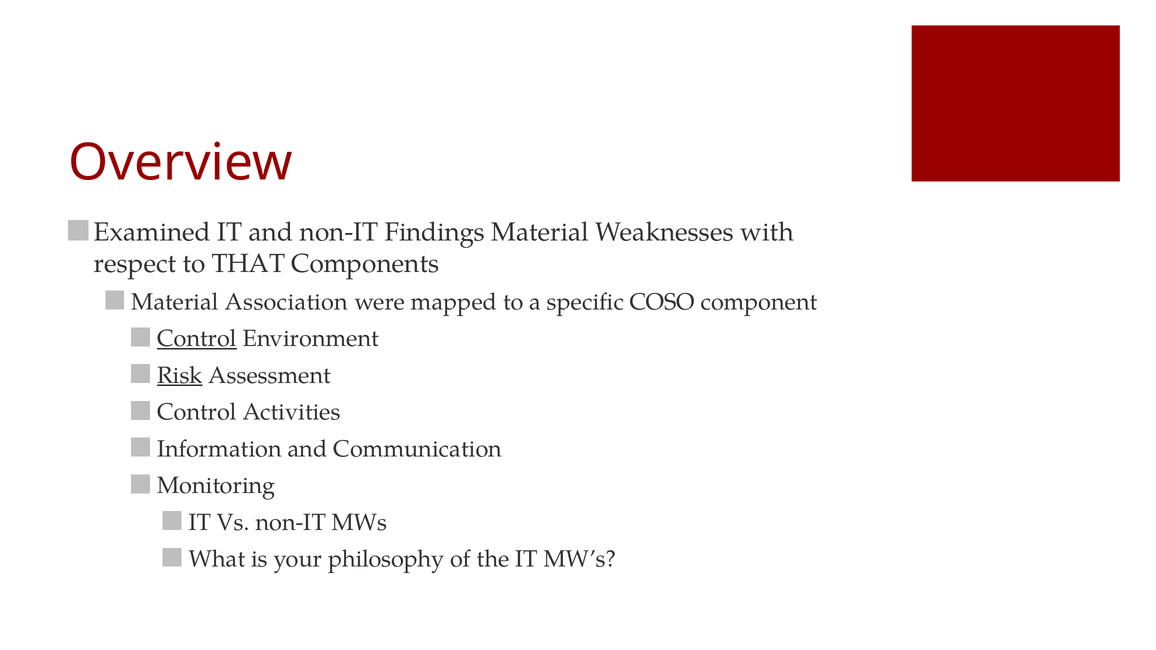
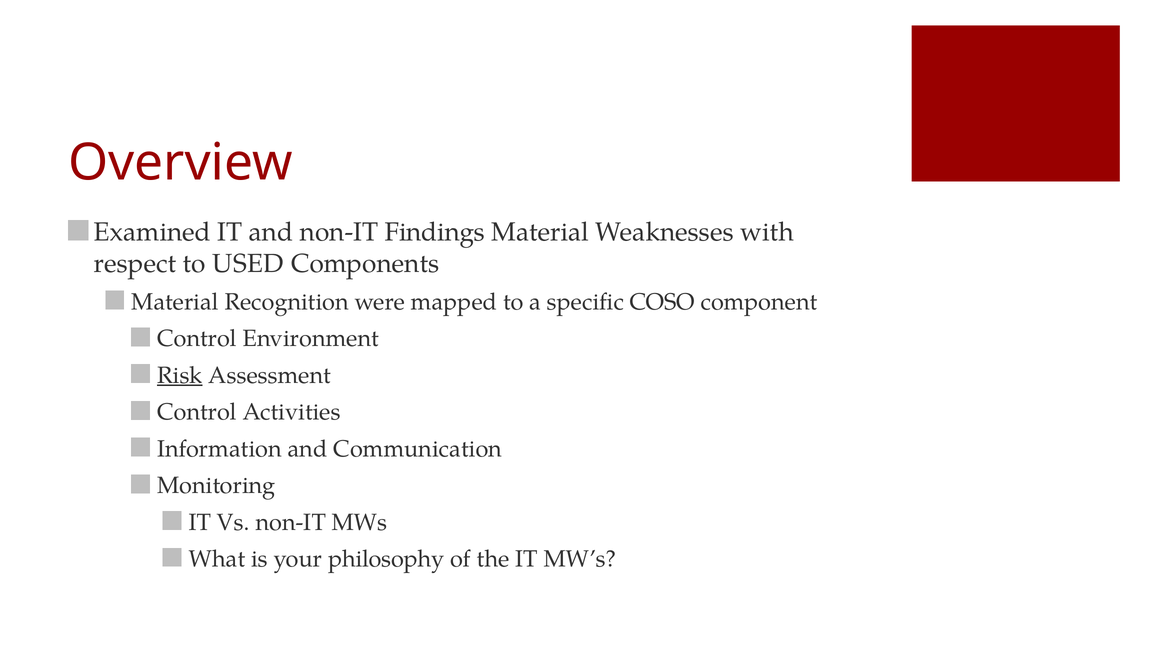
THAT: THAT -> USED (248, 264)
Association: Association -> Recognition (287, 302)
Control underline: present -> none (197, 339)
